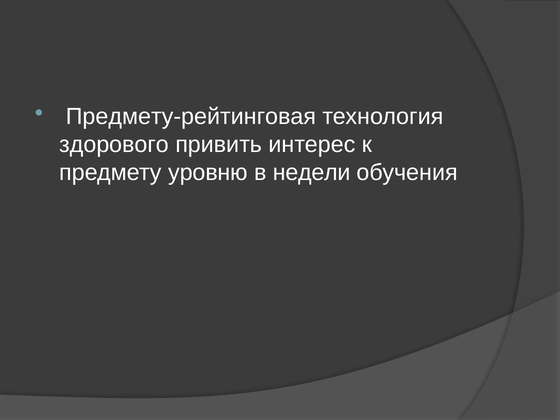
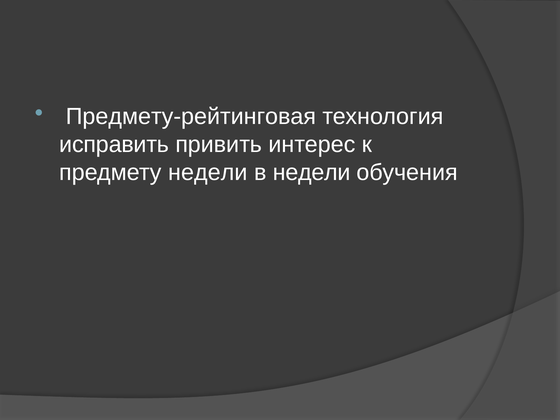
здорового: здорового -> исправить (114, 144)
предмету уровню: уровню -> недели (208, 172)
